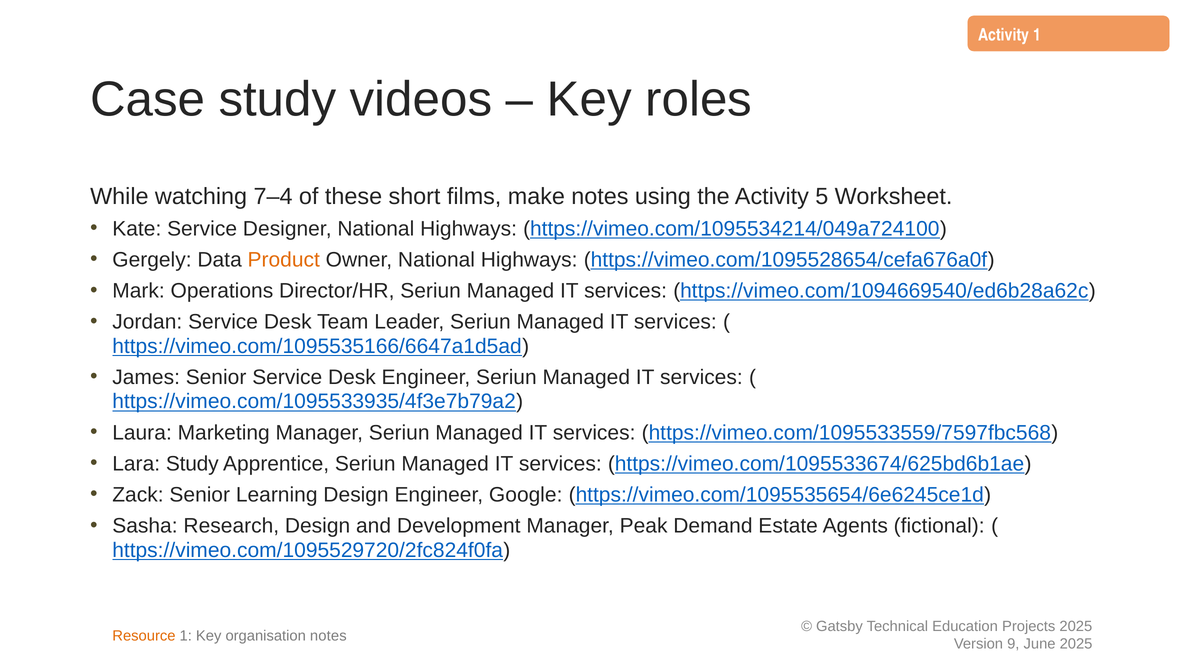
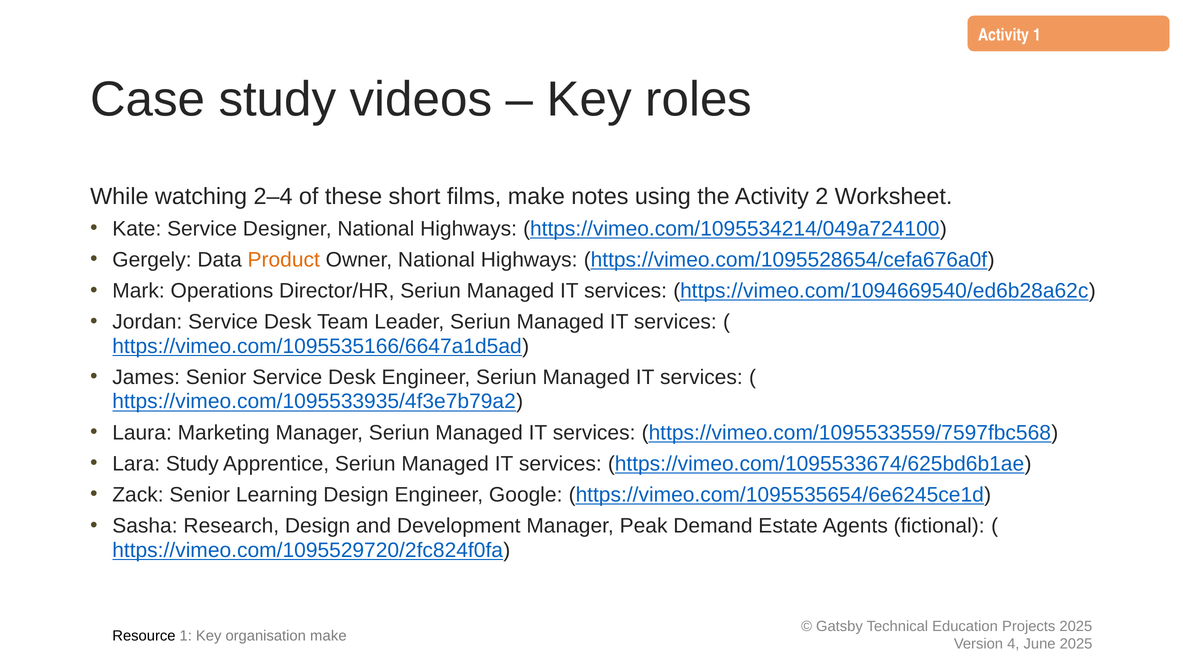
7–4: 7–4 -> 2–4 (273, 196)
5: 5 -> 2 (822, 196)
Resource colour: orange -> black (144, 636)
organisation notes: notes -> make (328, 636)
9: 9 -> 4 (1013, 644)
